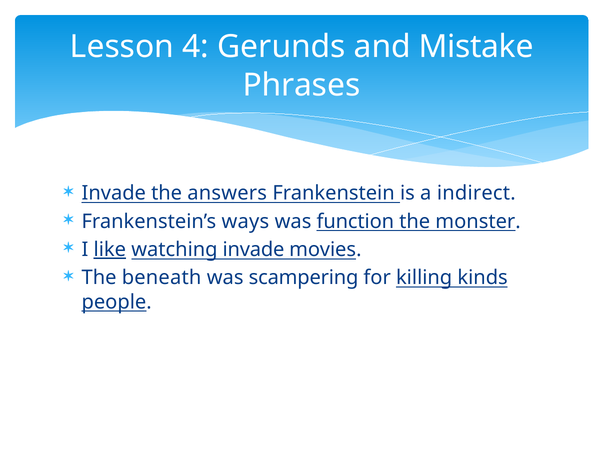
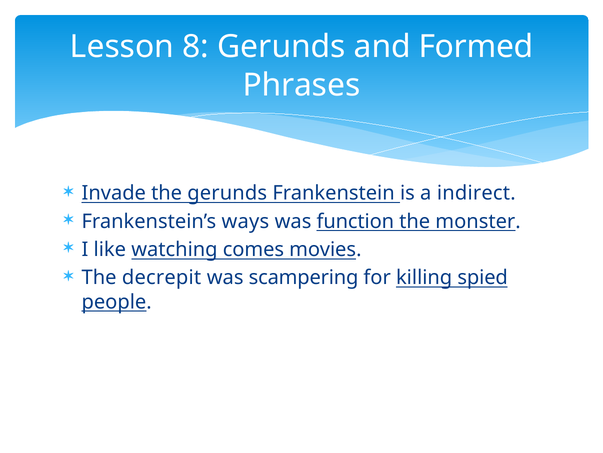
4: 4 -> 8 (196, 47)
Mistake: Mistake -> Formed (476, 47)
the answers: answers -> gerunds (227, 193)
like underline: present -> none (110, 249)
watching invade: invade -> comes (253, 249)
beneath: beneath -> decrepit (162, 277)
kinds: kinds -> spied (483, 277)
